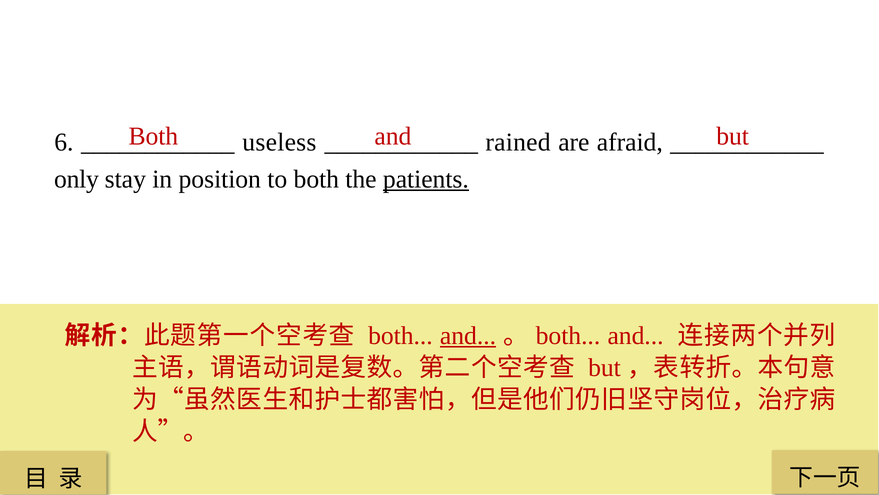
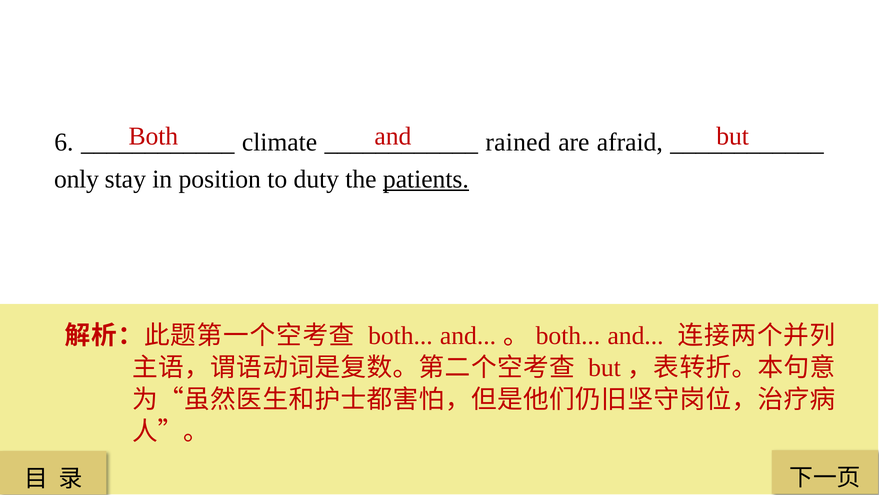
useless: useless -> climate (280, 142)
to both: both -> duty (316, 179)
and underline: present -> none (468, 335)
